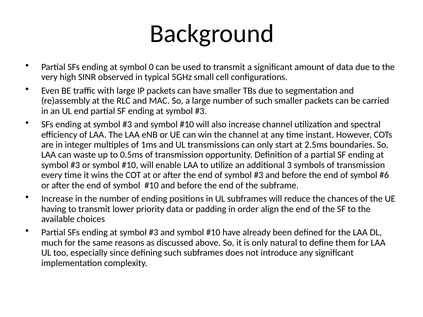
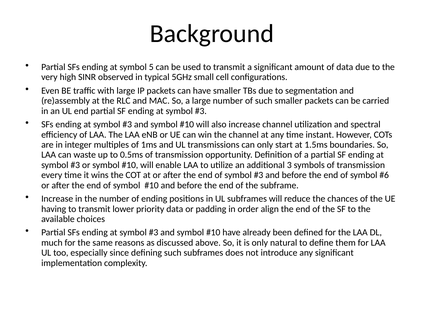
0: 0 -> 5 (151, 67)
2.5ms: 2.5ms -> 1.5ms (316, 145)
